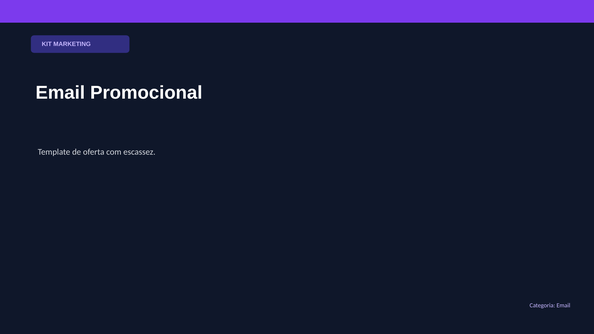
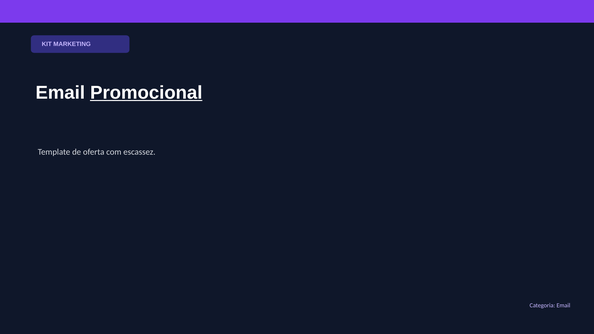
Promocional underline: none -> present (146, 93)
